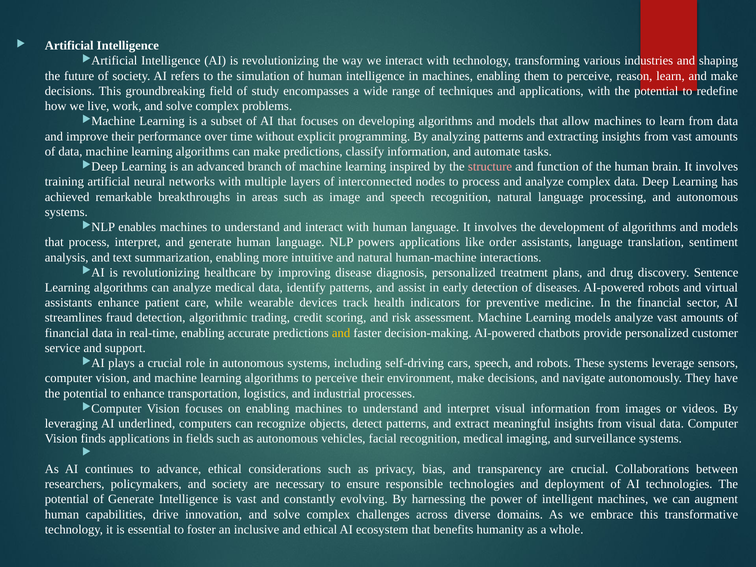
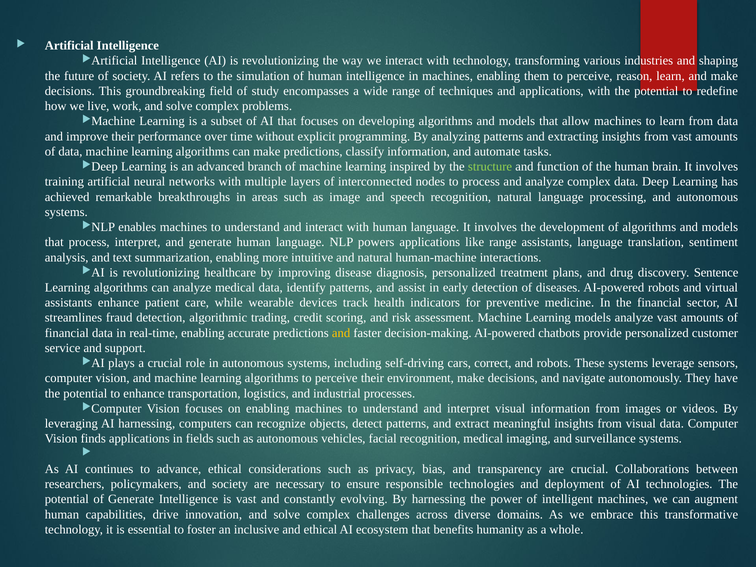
structure colour: pink -> light green (490, 167)
like order: order -> range (503, 242)
cars speech: speech -> correct (493, 363)
AI underlined: underlined -> harnessing (147, 424)
